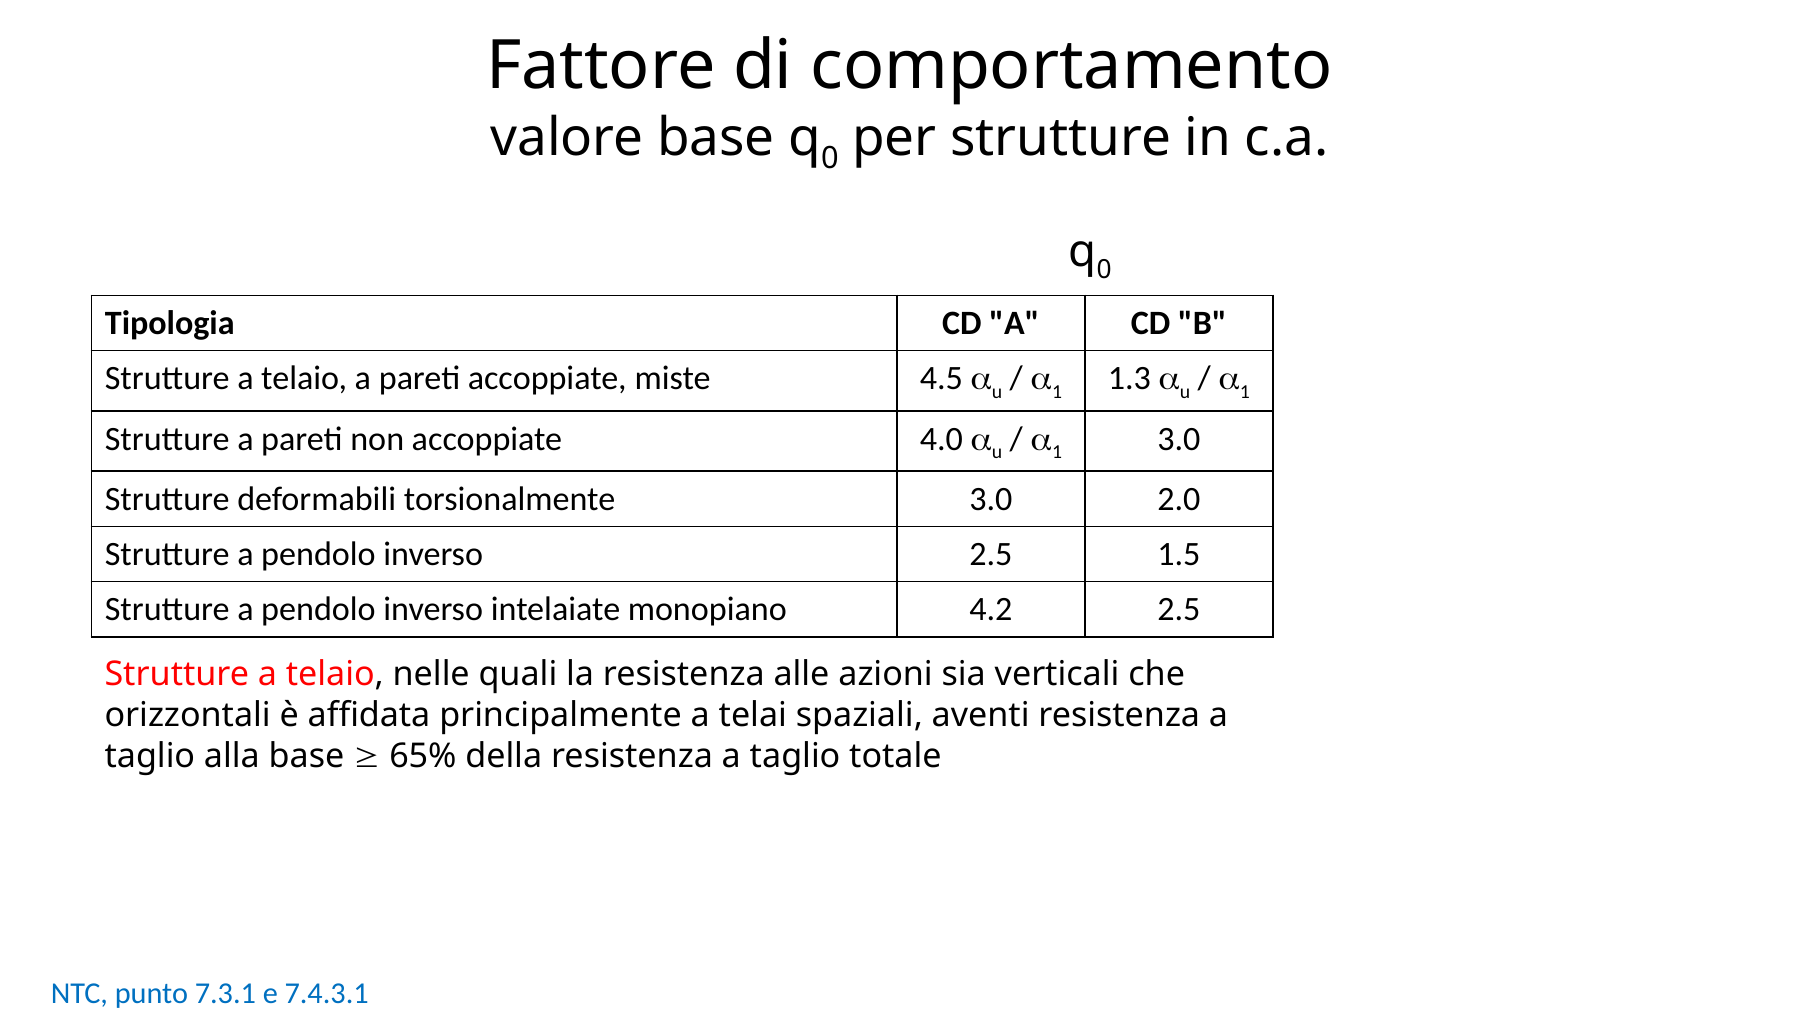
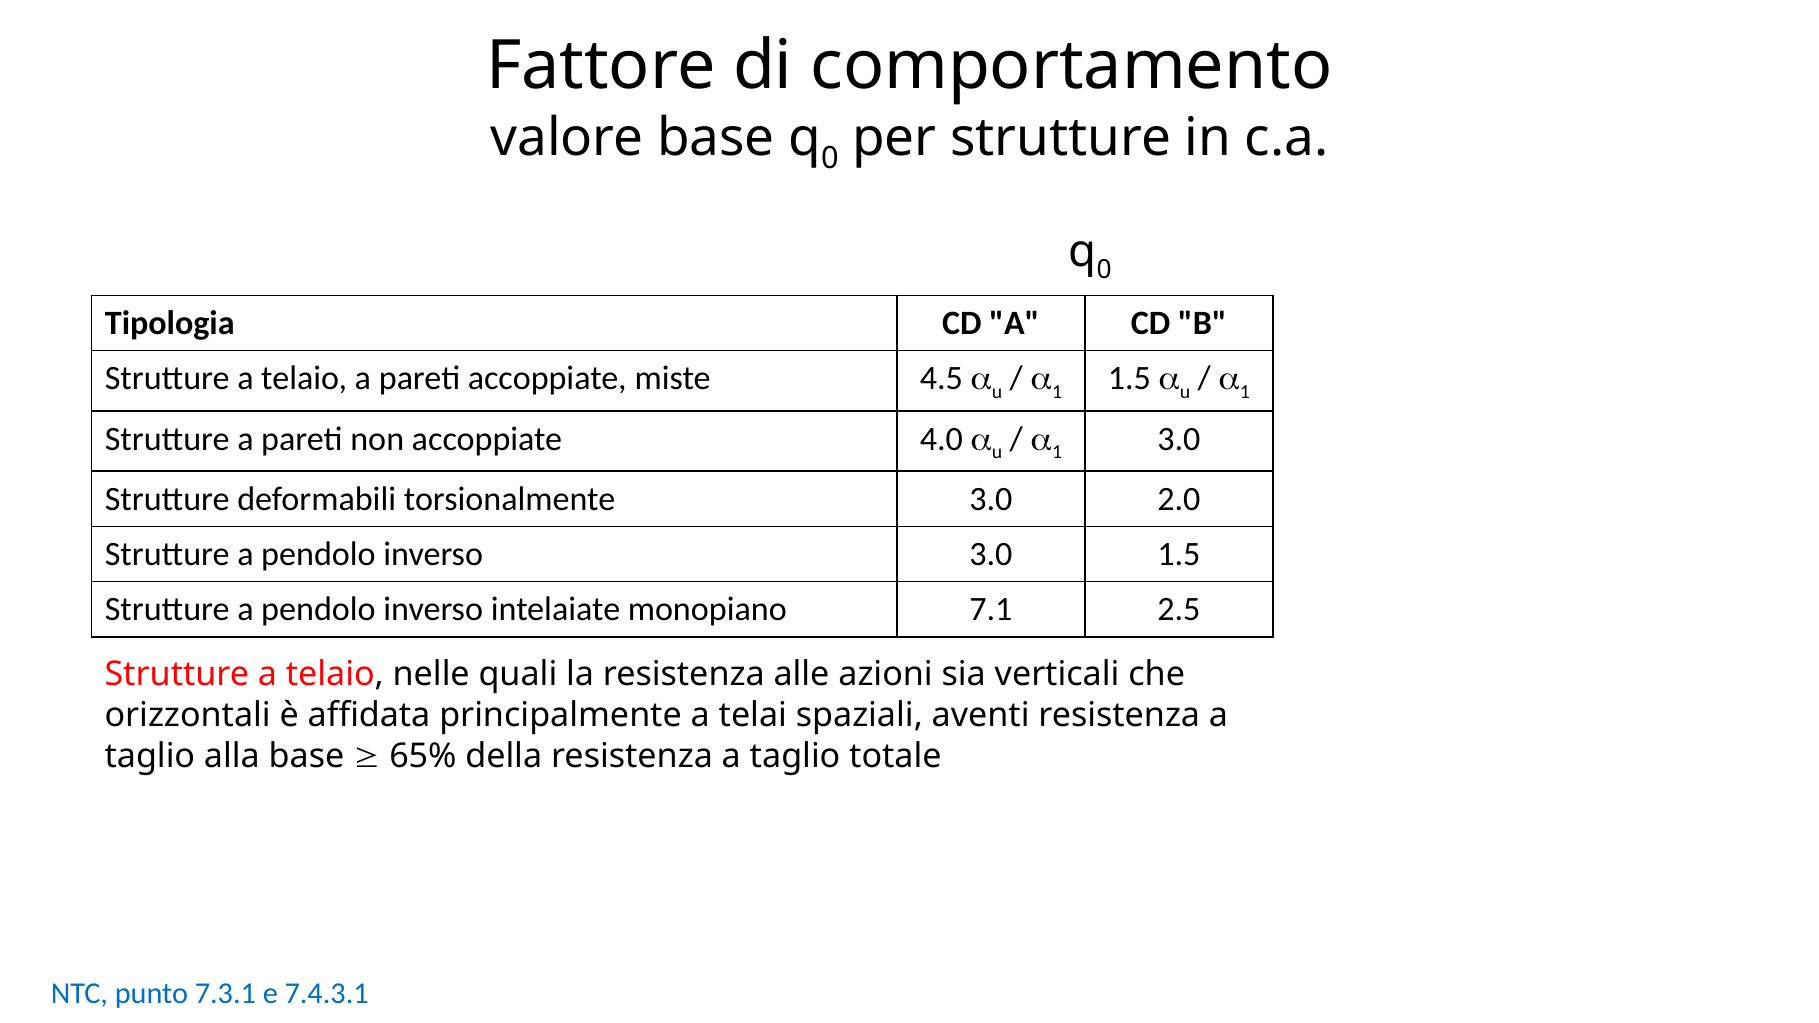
1.3: 1.3 -> 1.5 (1129, 379)
inverso 2.5: 2.5 -> 3.0 (991, 555)
4.2: 4.2 -> 7.1 (991, 610)
